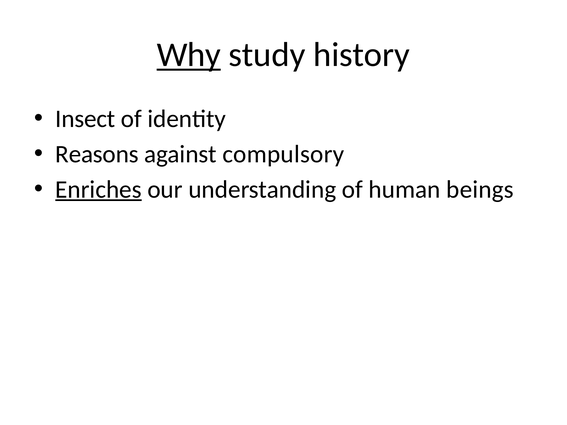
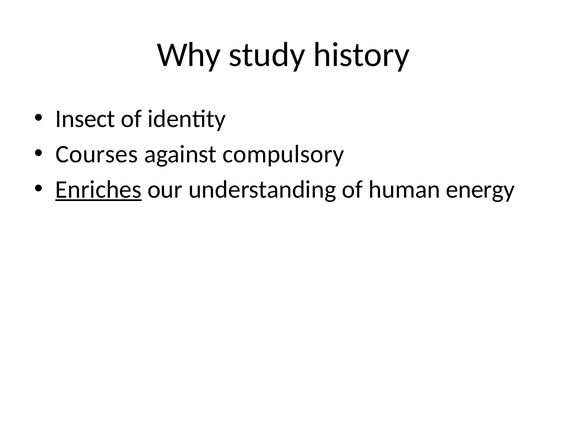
Why underline: present -> none (189, 55)
Reasons: Reasons -> Courses (97, 154)
beings: beings -> energy (480, 190)
